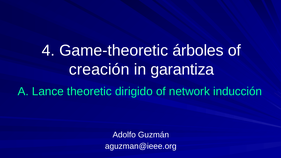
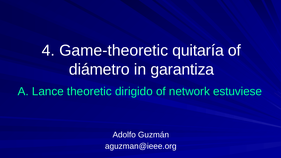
árboles: árboles -> quitaría (198, 51)
creación: creación -> diámetro (99, 70)
inducción: inducción -> estuviese (238, 91)
